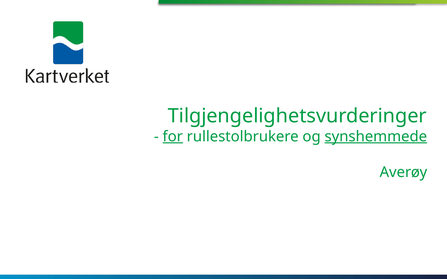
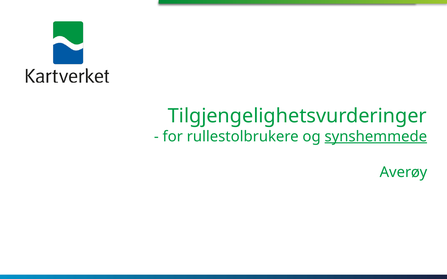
for underline: present -> none (173, 137)
